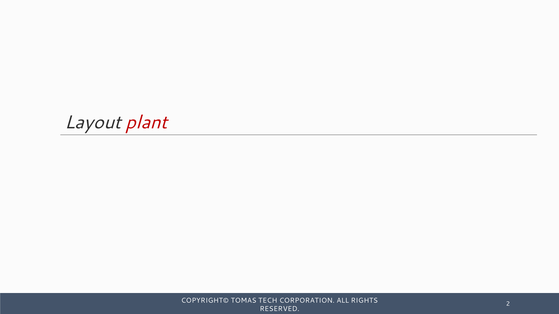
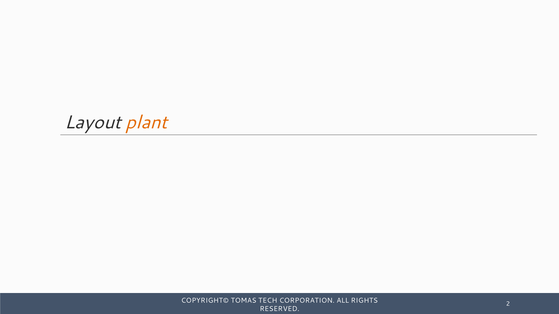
plant colour: red -> orange (147, 122)
